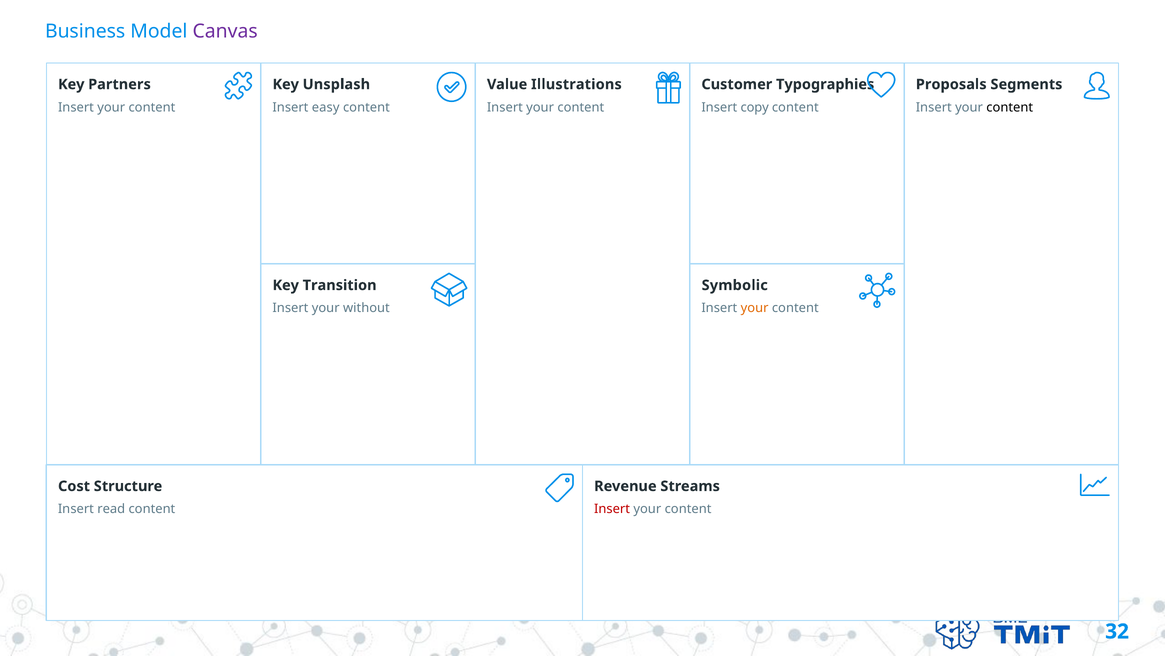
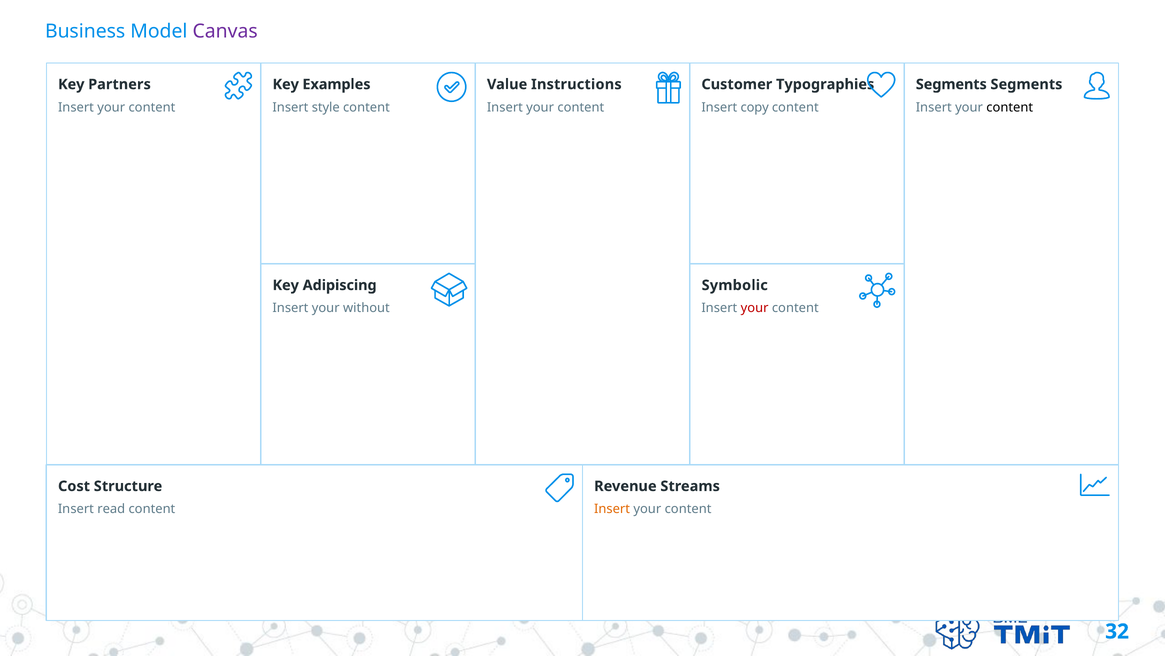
Unsplash: Unsplash -> Examples (336, 84)
Illustrations: Illustrations -> Instructions (576, 84)
Proposals: Proposals -> Segments (951, 84)
easy: easy -> style (326, 107)
Transition: Transition -> Adipiscing (340, 285)
your colour: orange -> red (755, 308)
Insert colour: red -> orange (612, 509)
